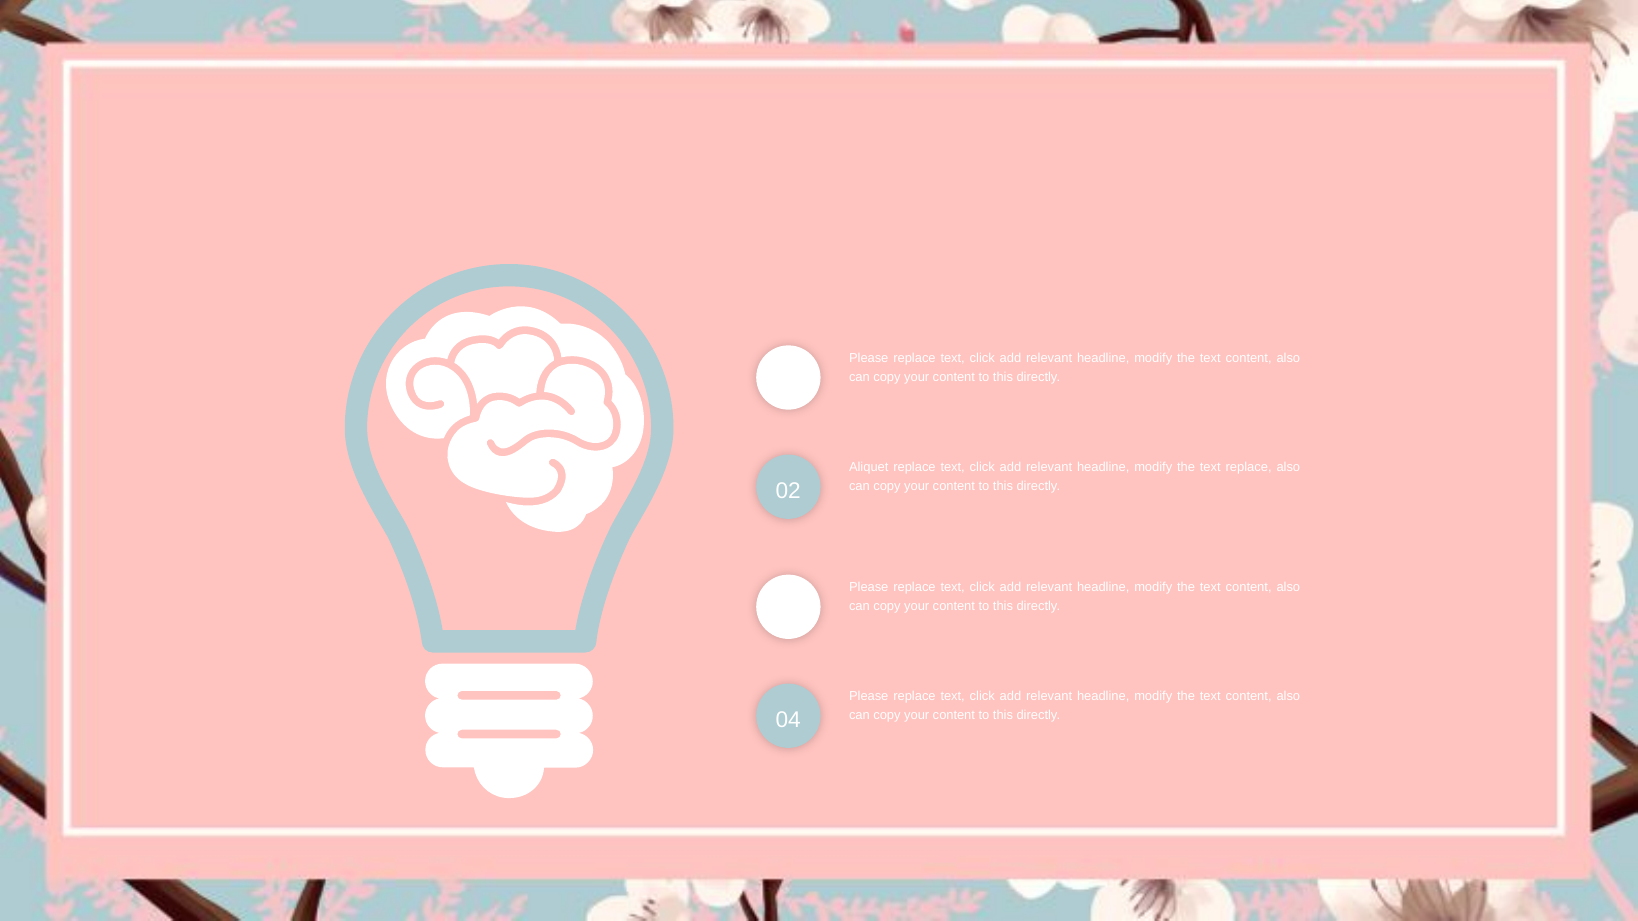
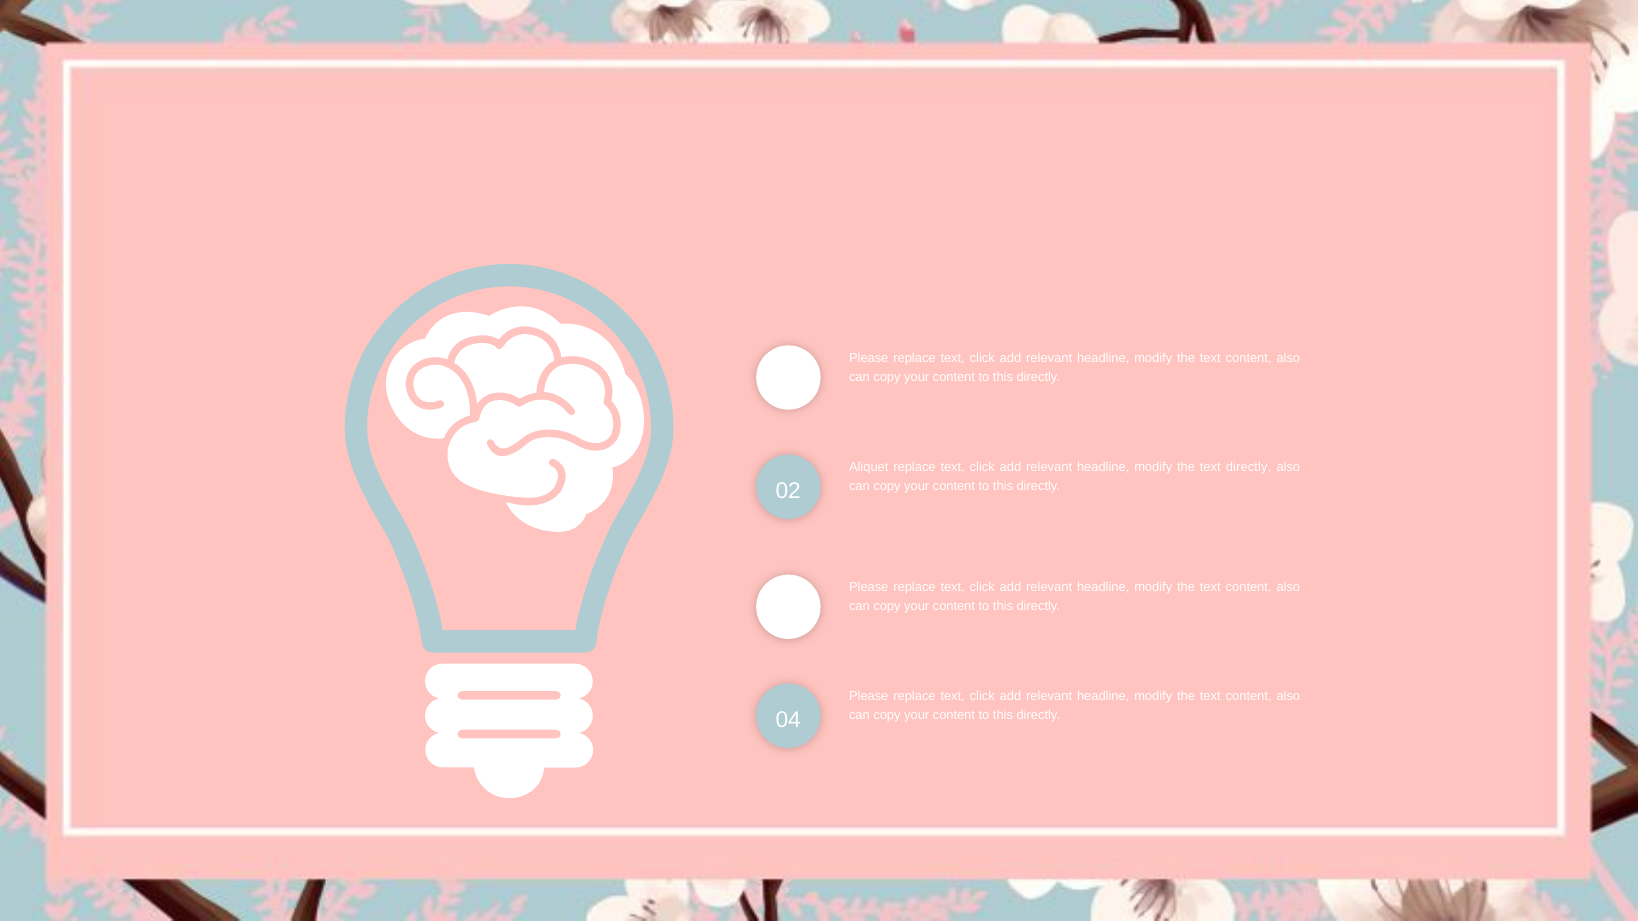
text replace: replace -> directly (1249, 468)
